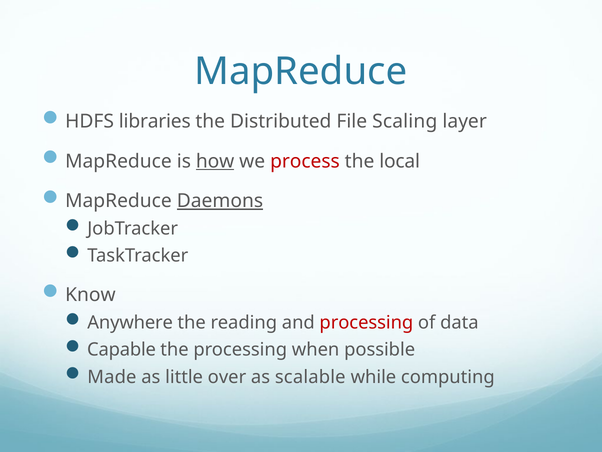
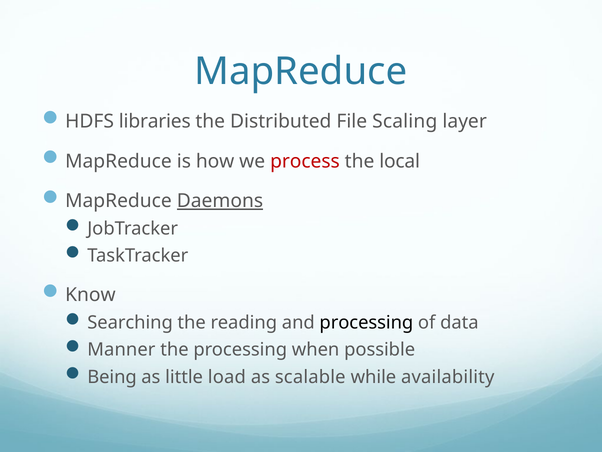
how underline: present -> none (215, 161)
Anywhere: Anywhere -> Searching (130, 322)
processing colour: red -> black (366, 322)
Capable: Capable -> Manner (121, 349)
Made: Made -> Being (112, 377)
over: over -> load (227, 377)
computing: computing -> availability (448, 377)
